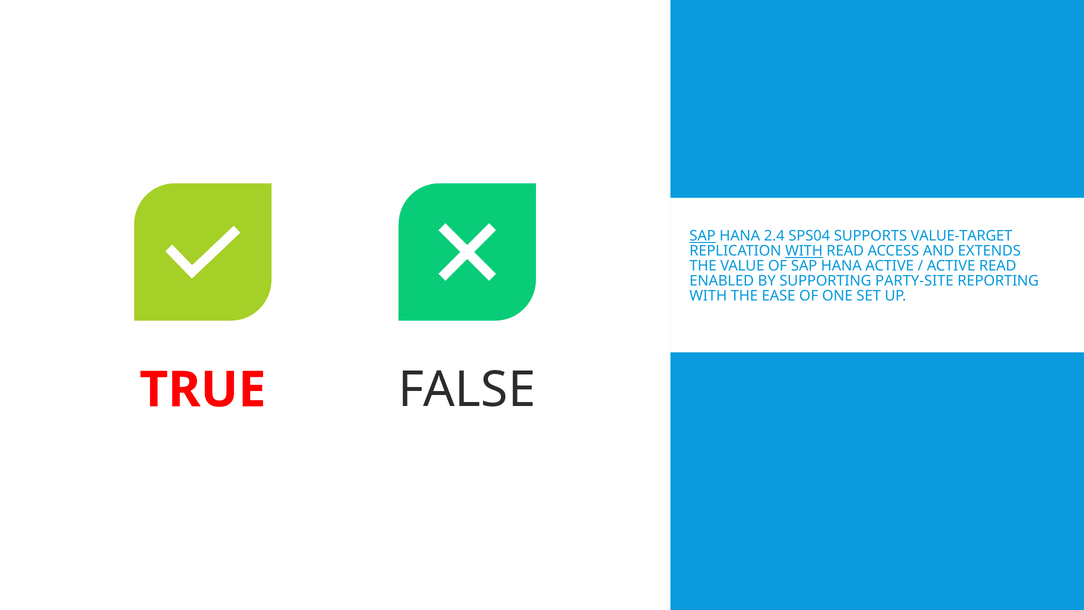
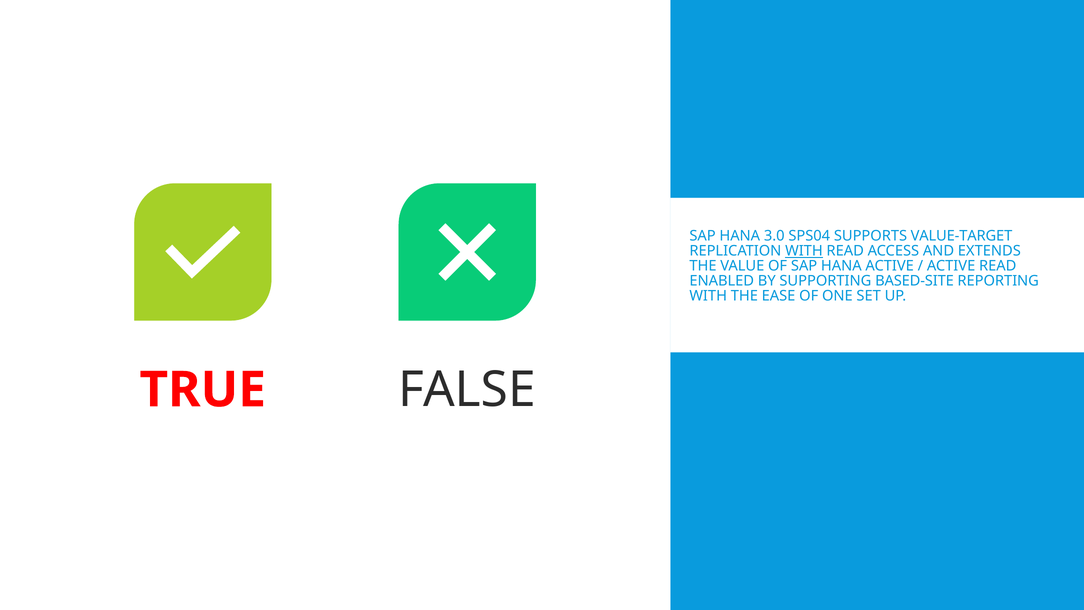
SAP underline: present -> none (703, 236)
2.4: 2.4 -> 3.0 (774, 236)
PARTY-SITE: PARTY-SITE -> BASED-SITE (914, 281)
